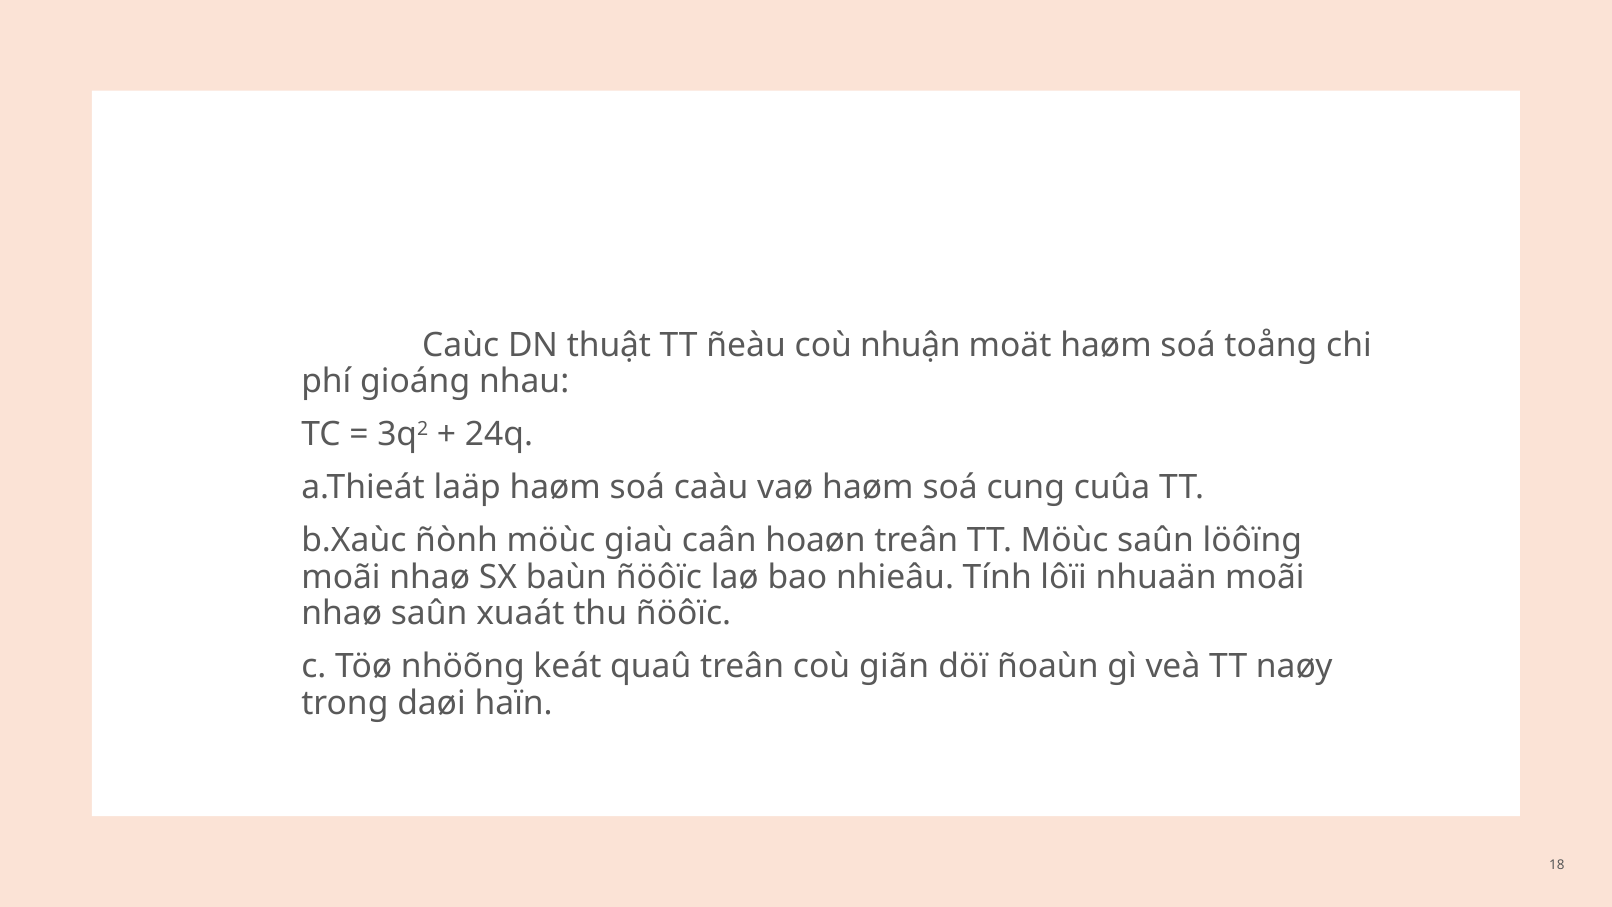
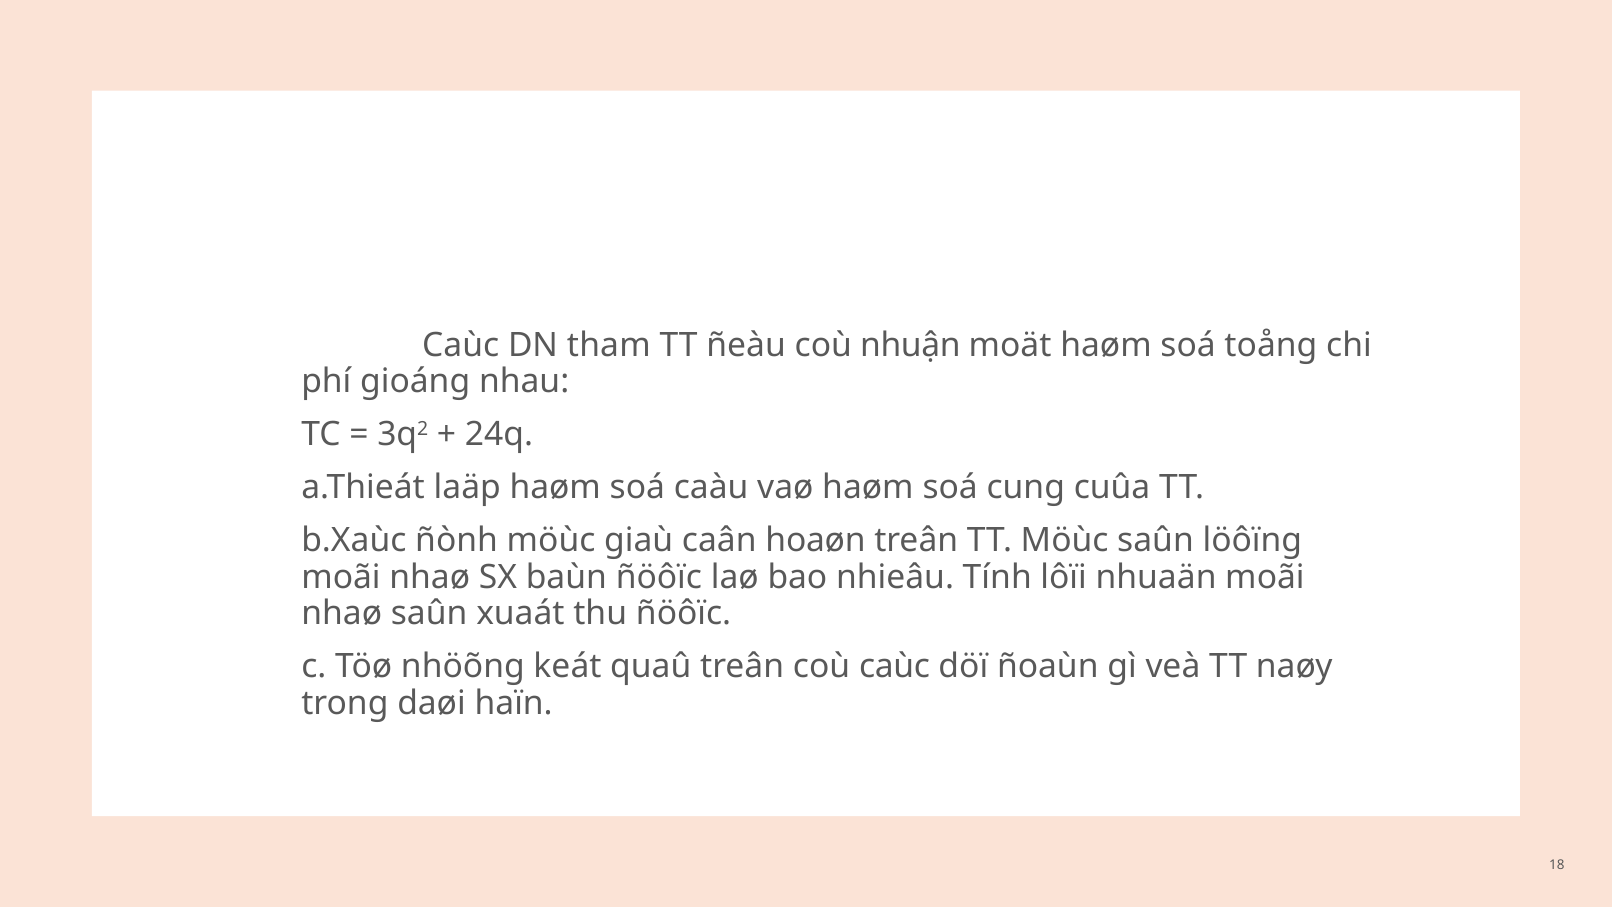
thuật: thuật -> tham (609, 345)
coù giãn: giãn -> caùc (895, 666)
